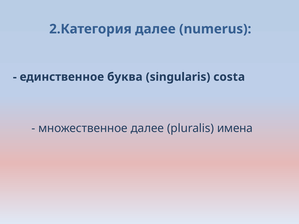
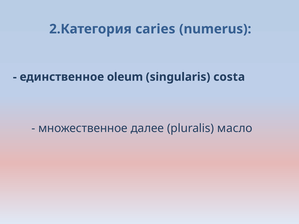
2.Категория далее: далее -> caries (155, 29)
буква: буква -> oleum (125, 77)
имена: имена -> масло (235, 128)
